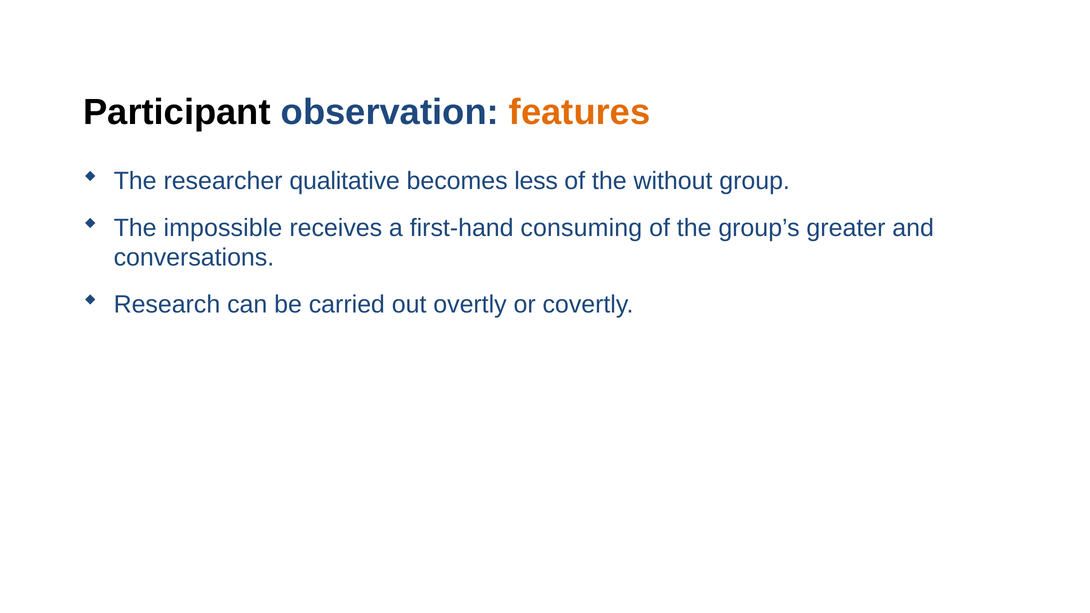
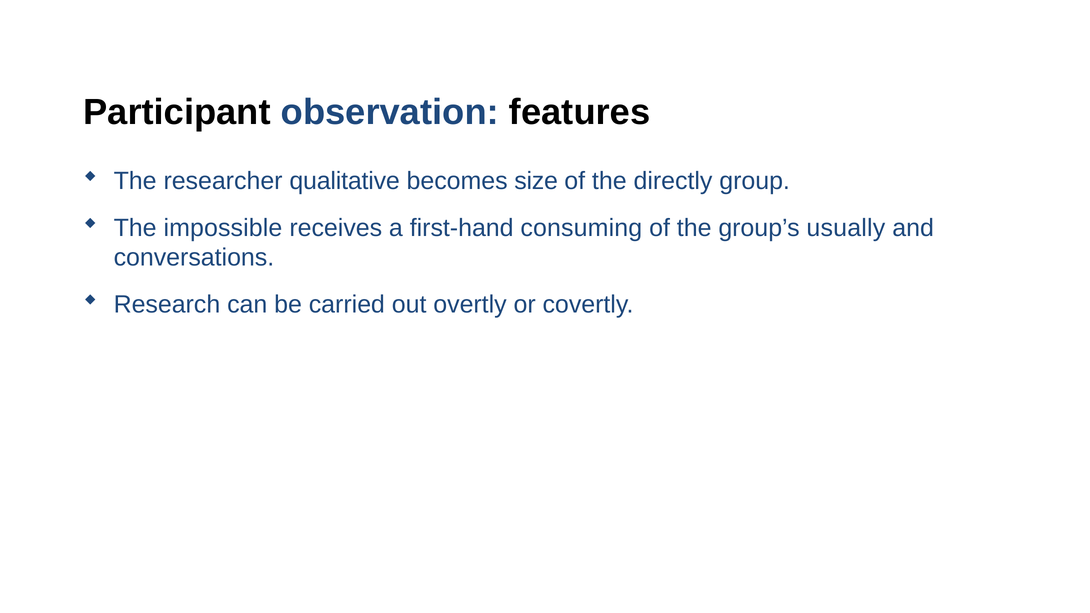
features colour: orange -> black (580, 112)
less: less -> size (536, 181)
without: without -> directly (673, 181)
greater: greater -> usually (846, 228)
